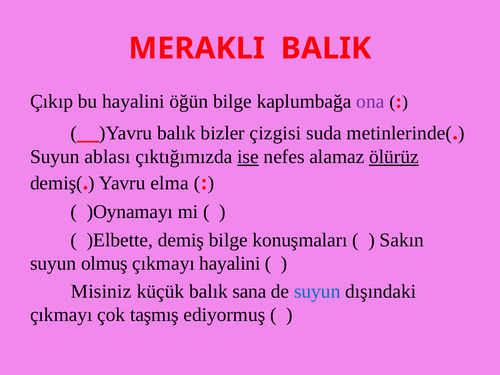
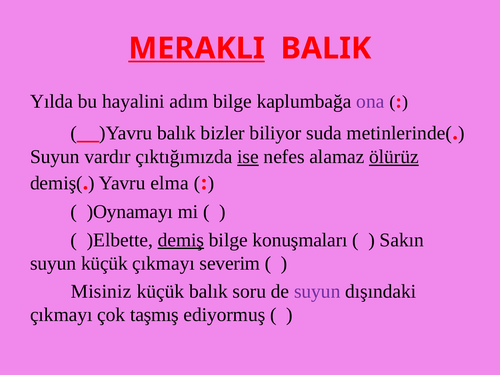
MERAKLI underline: none -> present (197, 48)
Çıkıp: Çıkıp -> Yılda (52, 101)
öğün: öğün -> adım (189, 101)
çizgisi: çizgisi -> biliyor (275, 133)
ablası: ablası -> vardır (108, 157)
demiş underline: none -> present (181, 240)
suyun olmuş: olmuş -> küçük (104, 263)
çıkmayı hayalini: hayalini -> severim (230, 263)
sana: sana -> soru (249, 292)
suyun colour: blue -> purple (317, 292)
